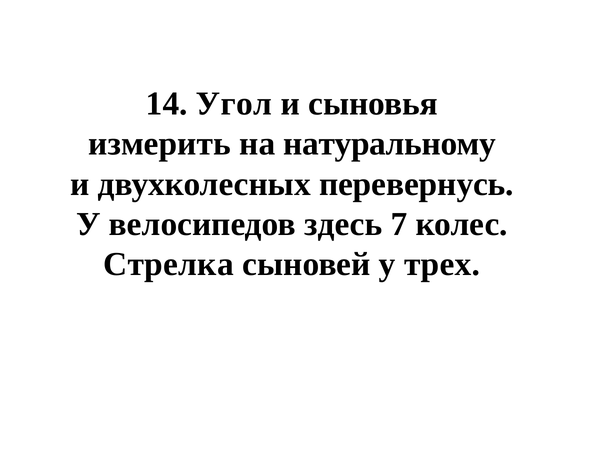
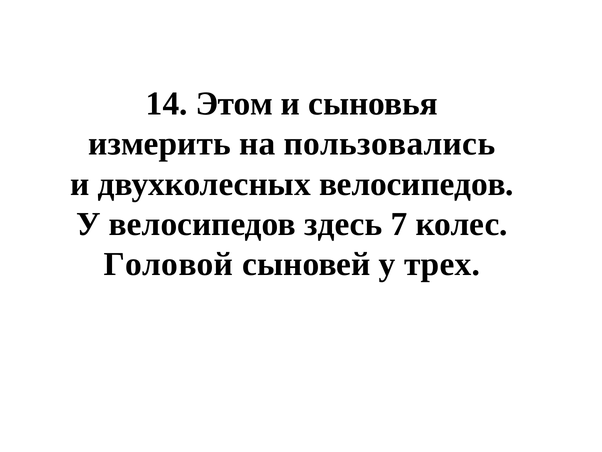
Угол: Угол -> Этом (234, 104)
натуральному: натуральному -> пользовались (389, 144)
двухколесных перевернусь: перевернусь -> велосипедов (416, 184)
Стрелка: Стрелка -> Головой (168, 264)
